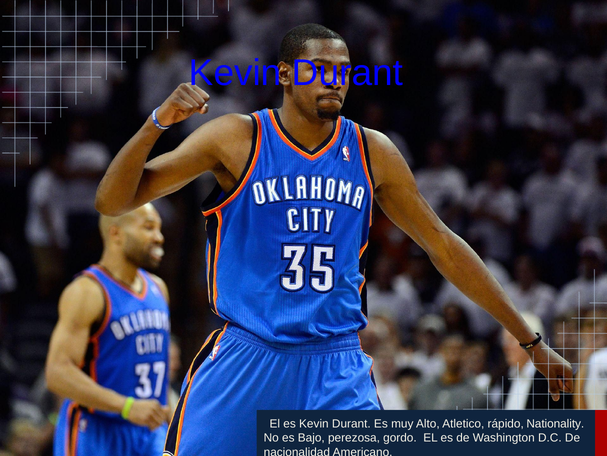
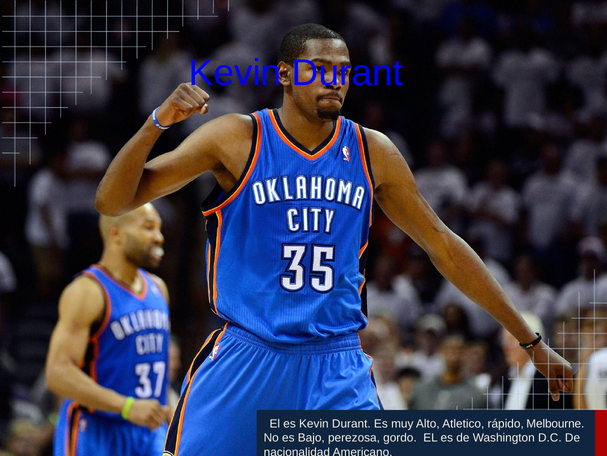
Nationality: Nationality -> Melbourne (555, 423)
